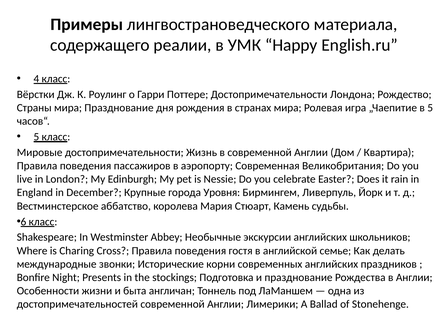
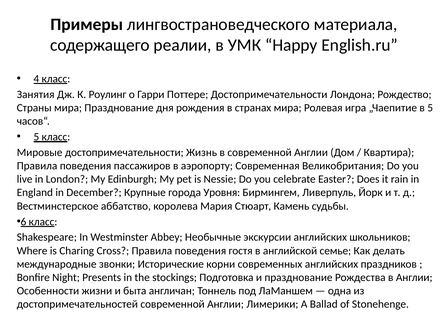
Вёрстки: Вёрстки -> Занятия (36, 94)
